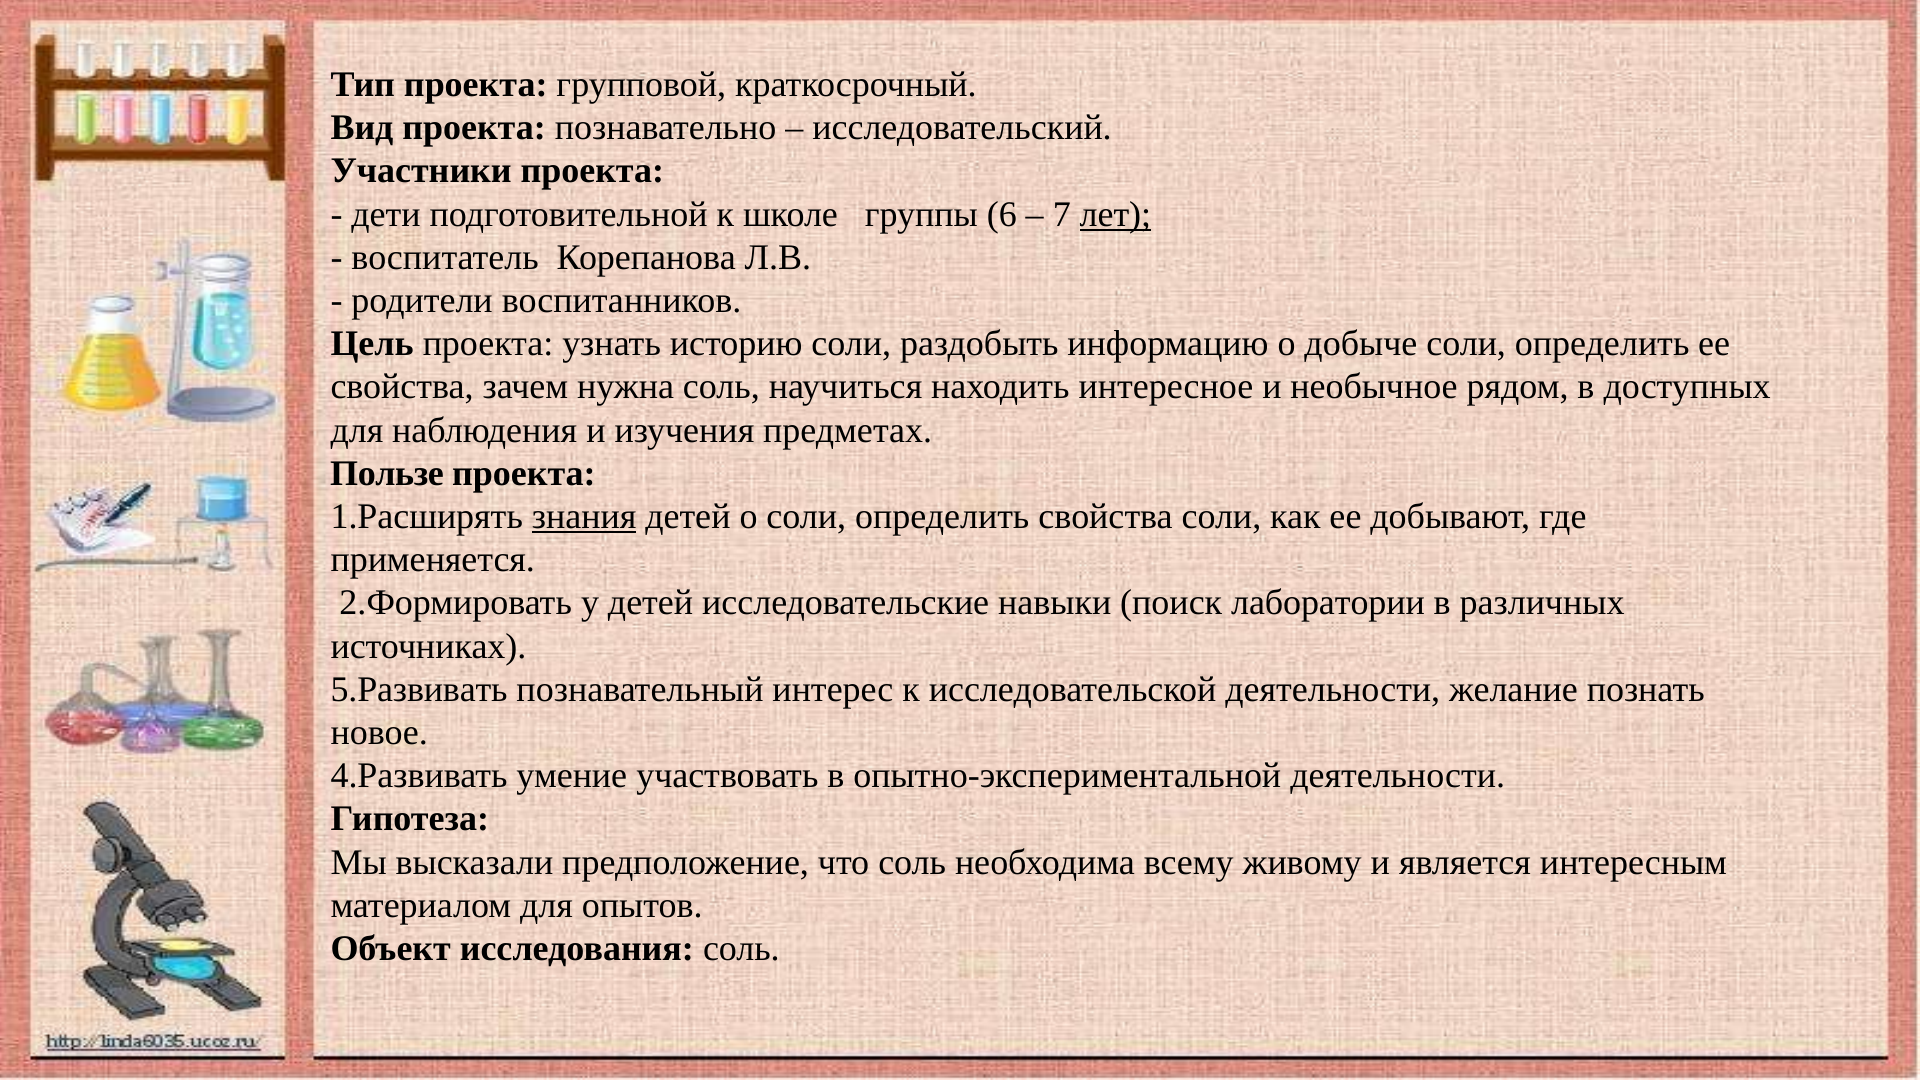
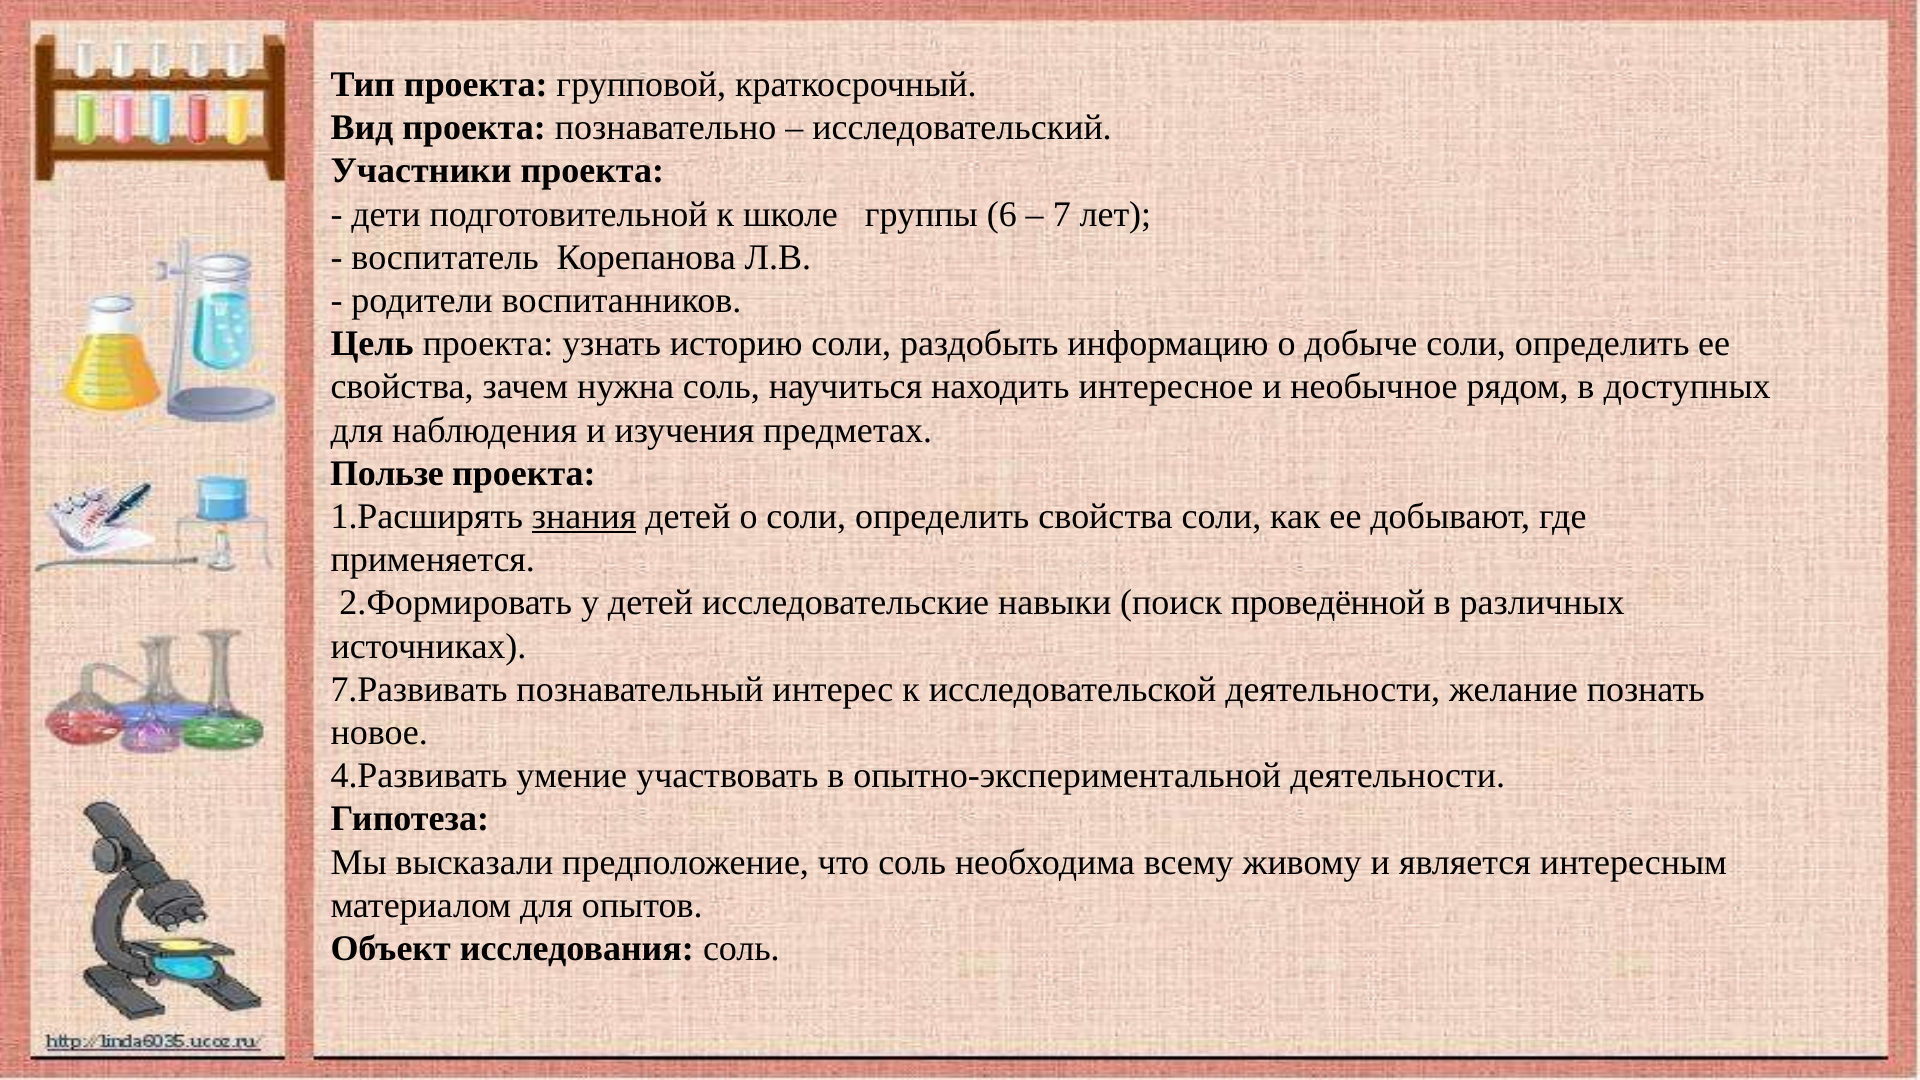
лет underline: present -> none (1115, 214)
лаборатории: лаборатории -> проведённой (1328, 603)
5.Развивать: 5.Развивать -> 7.Развивать (419, 689)
